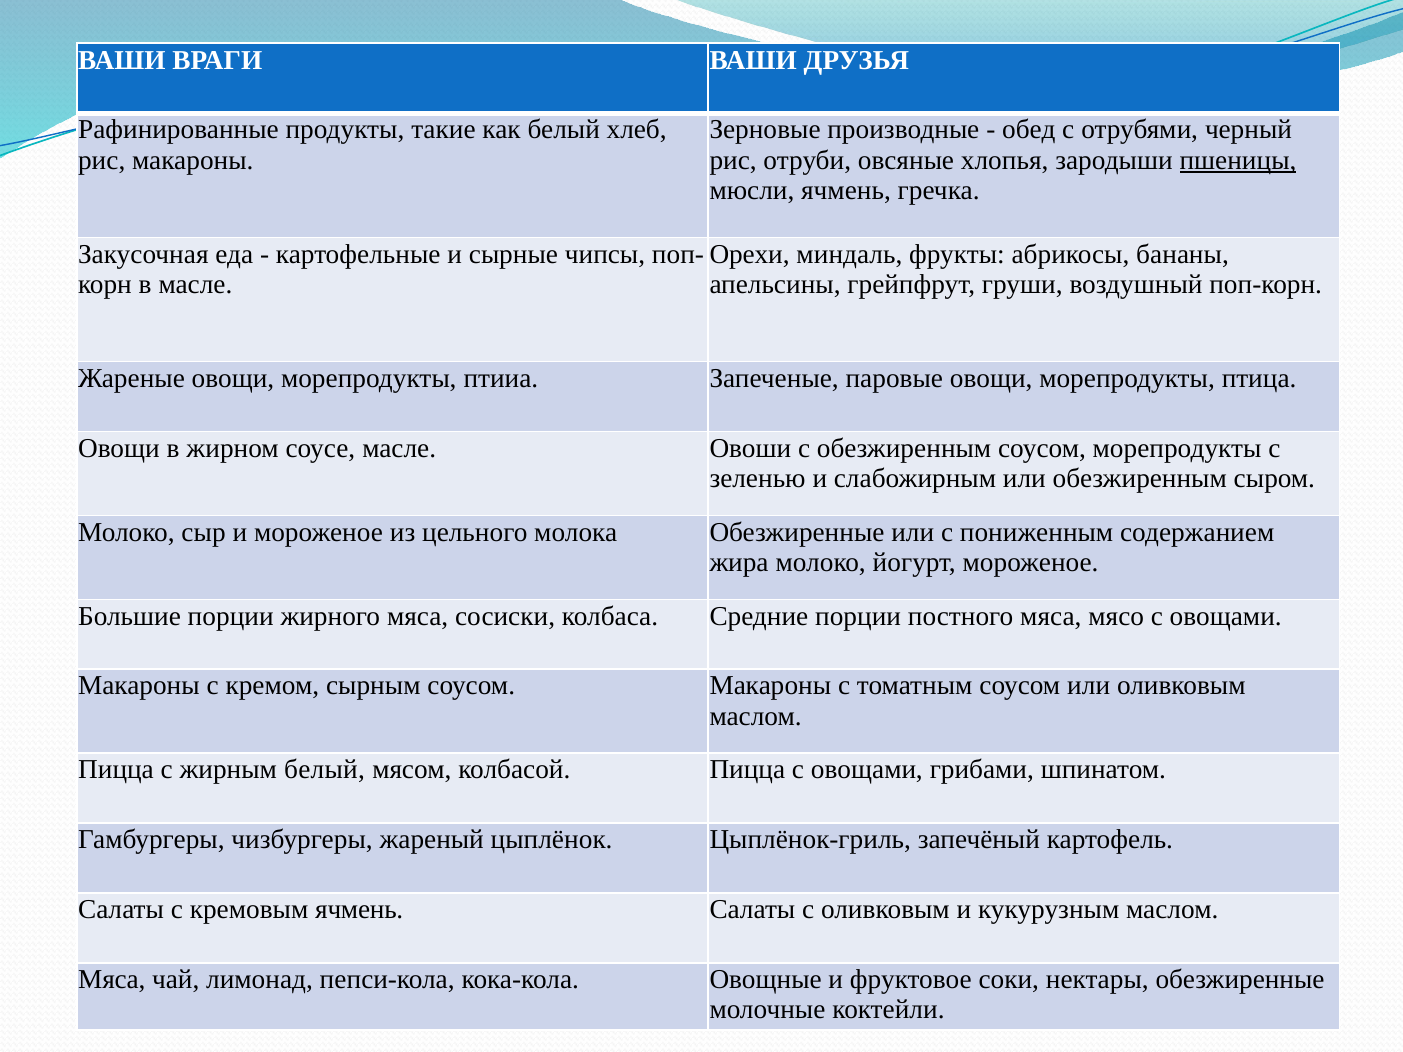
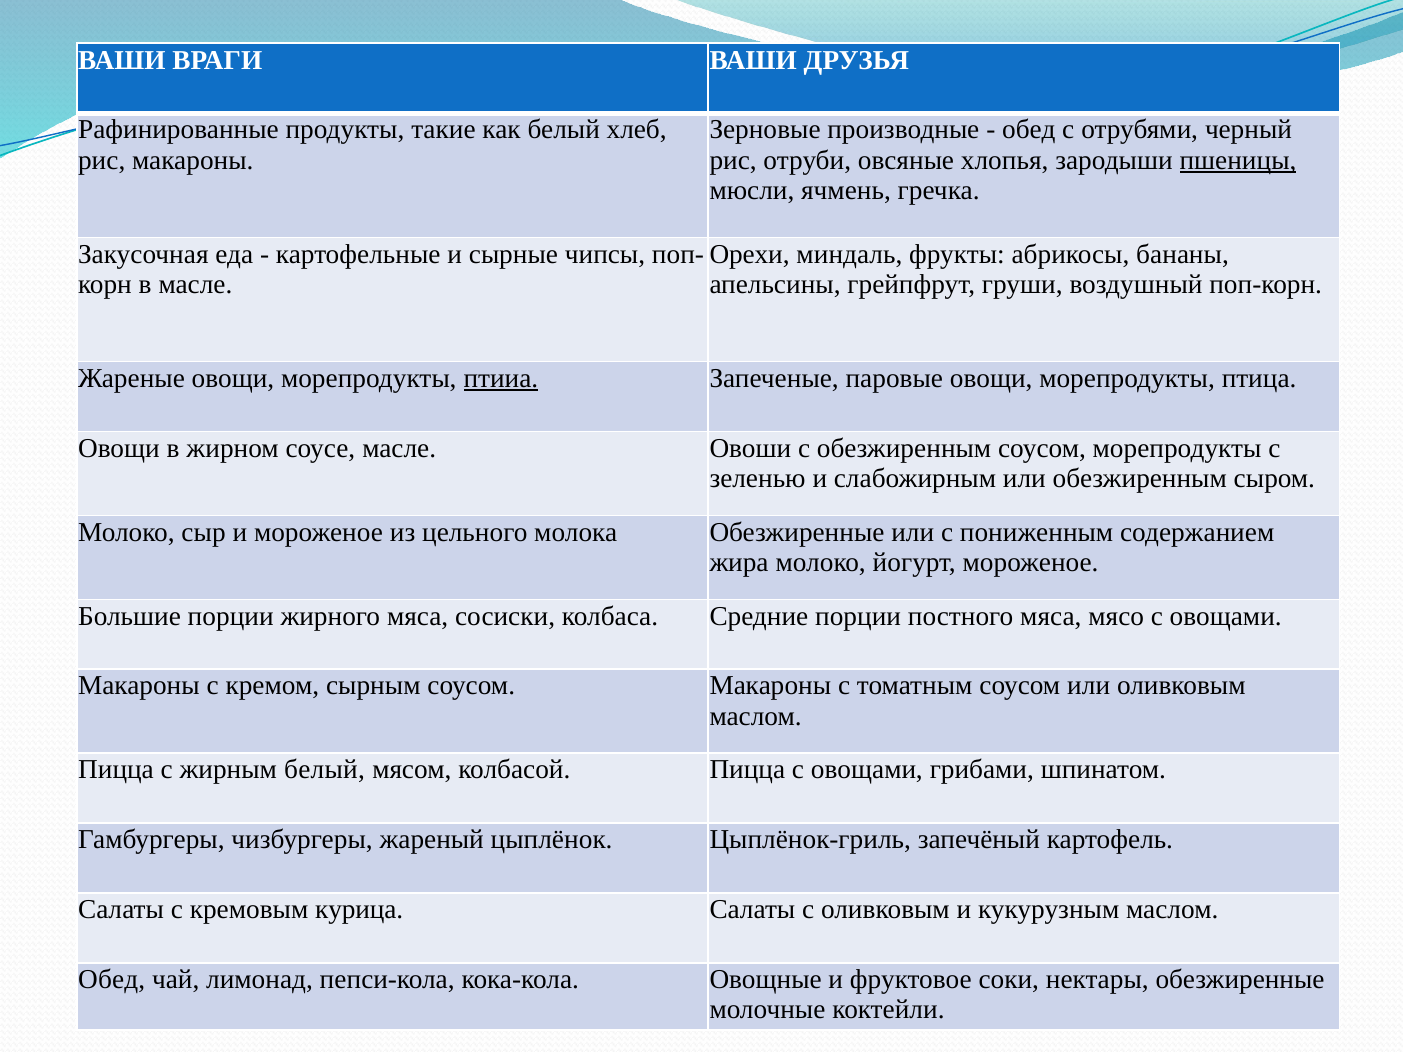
птииа underline: none -> present (501, 378)
кремовым ячмень: ячмень -> курица (359, 910)
Мяса: Мяса -> Обед (112, 980)
